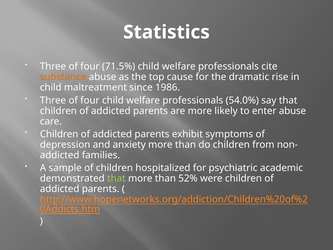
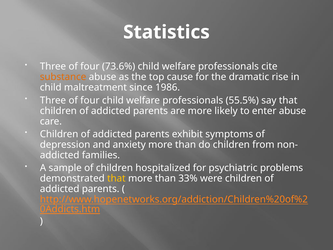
71.5%: 71.5% -> 73.6% (119, 66)
54.0%: 54.0% -> 55.5% (242, 100)
academic: academic -> problems (282, 168)
that colour: light green -> yellow (116, 178)
52%: 52% -> 33% (188, 178)
